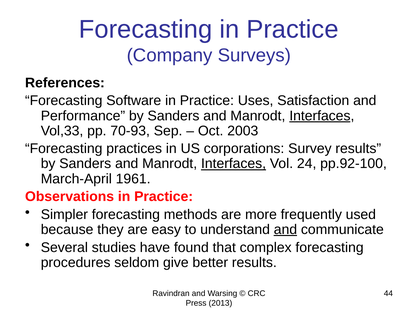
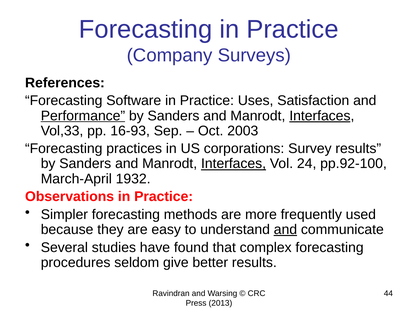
Performance underline: none -> present (83, 116)
70-93: 70-93 -> 16-93 (130, 131)
1961: 1961 -> 1932 (133, 178)
